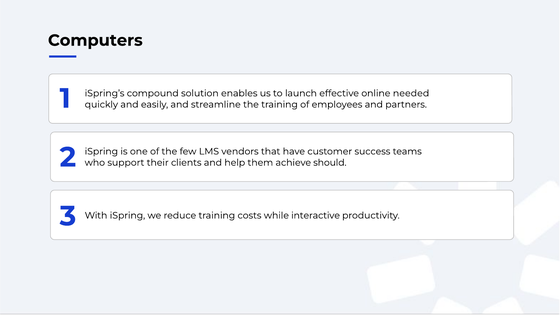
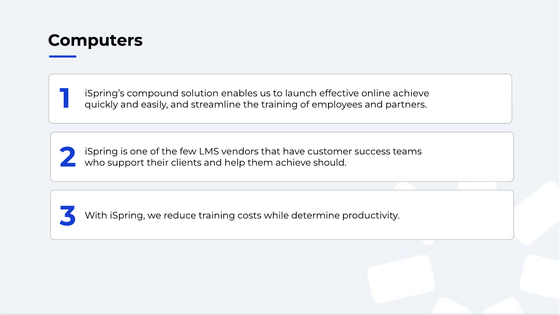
online needed: needed -> achieve (411, 93)
interactive: interactive -> determine (316, 215)
